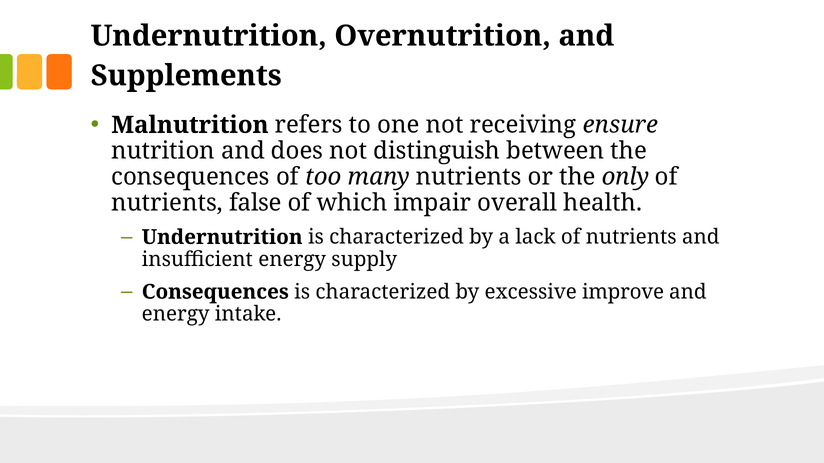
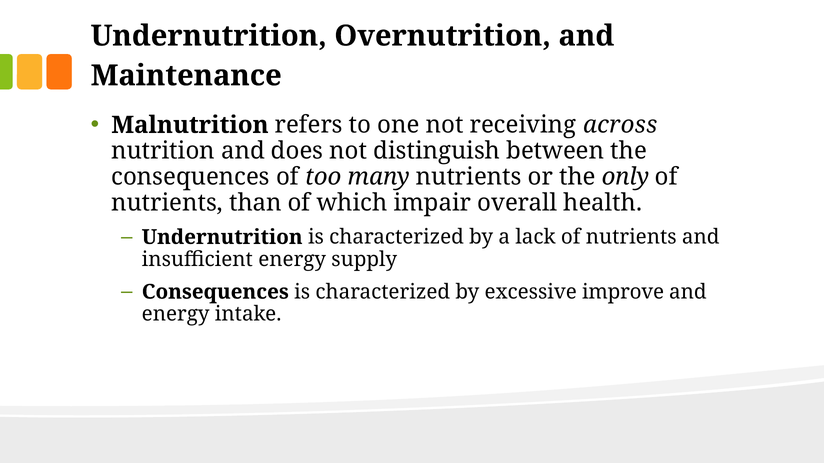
Supplements: Supplements -> Maintenance (186, 76)
ensure: ensure -> across (620, 125)
false: false -> than (255, 203)
